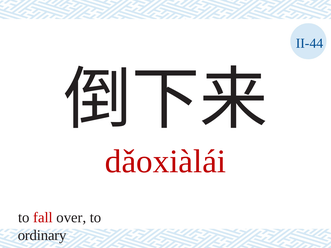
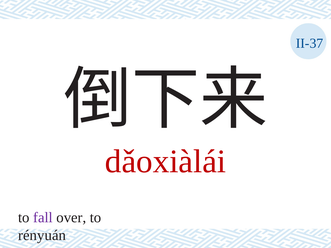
II-44: II-44 -> II-37 (310, 43)
fall colour: red -> purple (43, 218)
ordinary: ordinary -> rényuán (42, 235)
